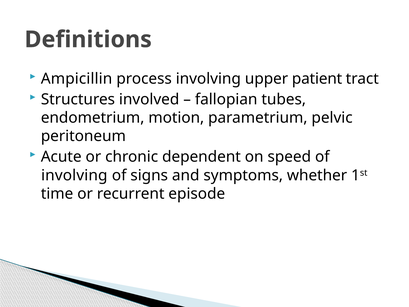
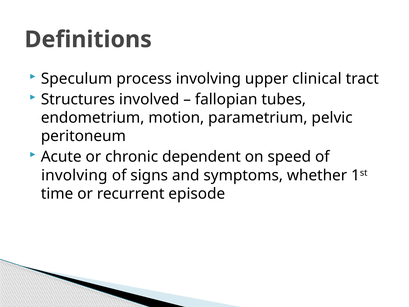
Ampicillin: Ampicillin -> Speculum (77, 79)
patient: patient -> clinical (317, 79)
